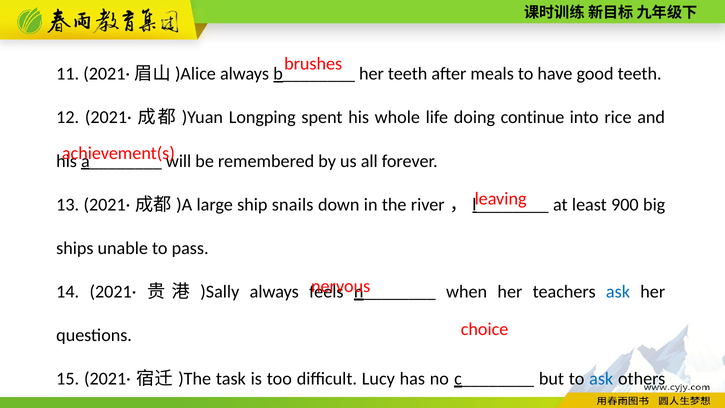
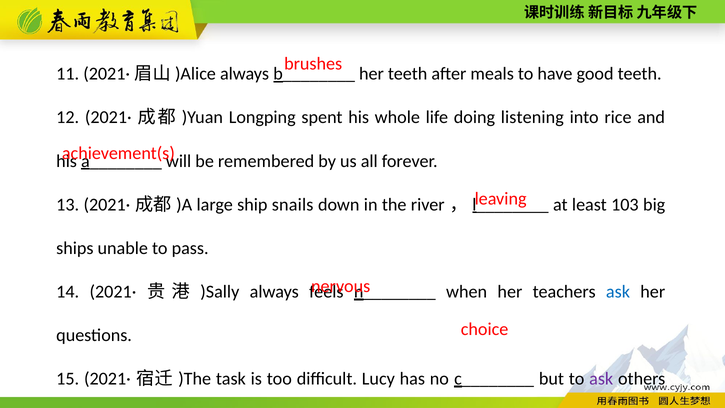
continue: continue -> listening (532, 117)
900: 900 -> 103 (625, 204)
ask colour: blue -> purple (601, 378)
